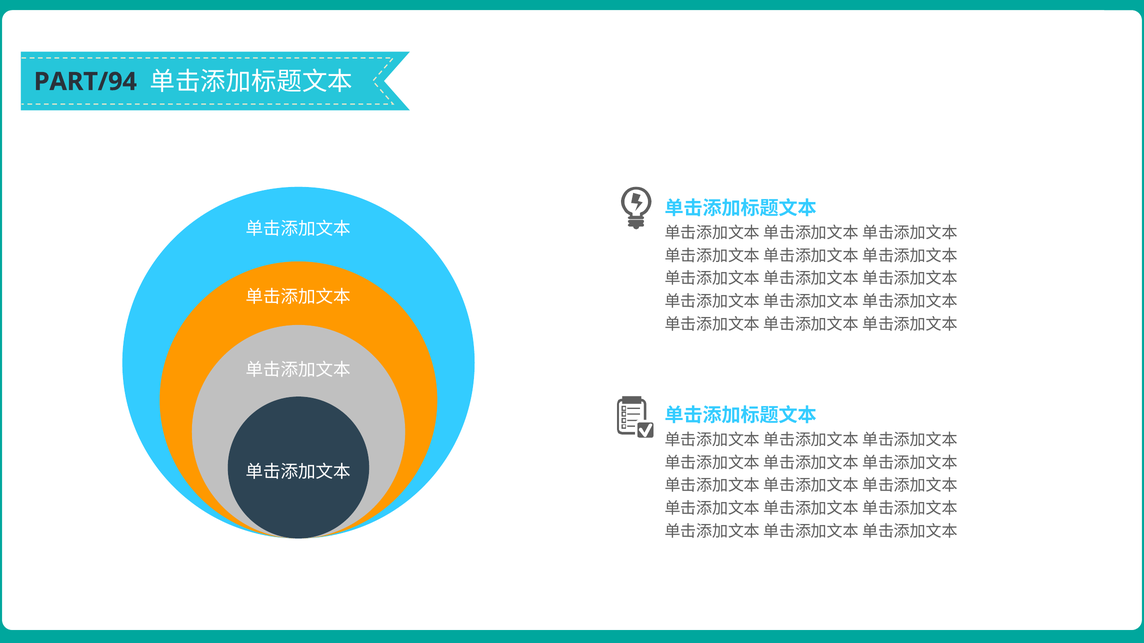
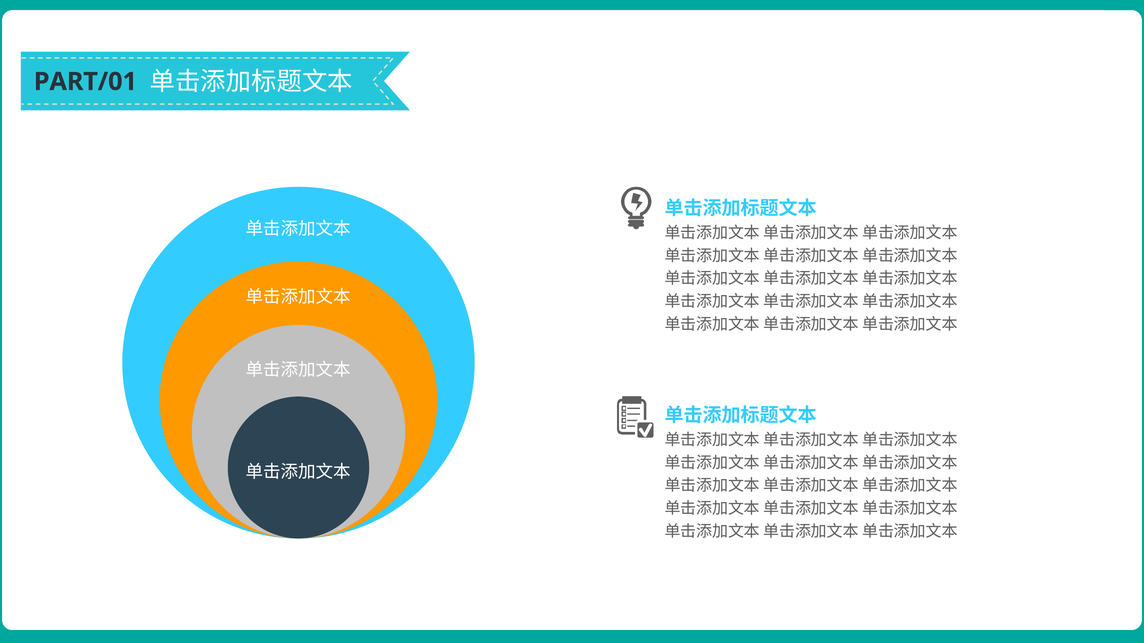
PART/94: PART/94 -> PART/01 (85, 82)
